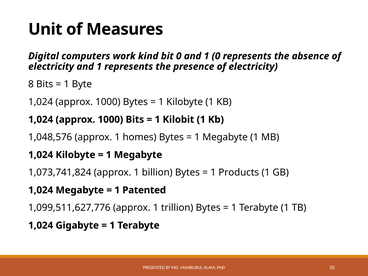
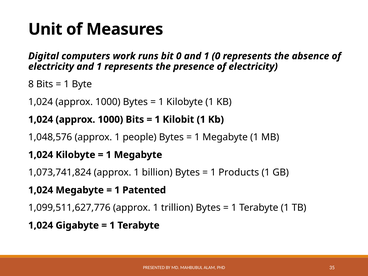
kind: kind -> runs (148, 56)
homes: homes -> people (140, 137)
